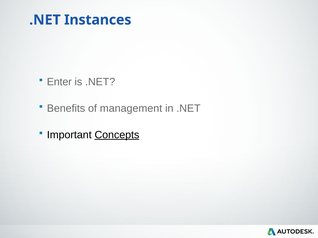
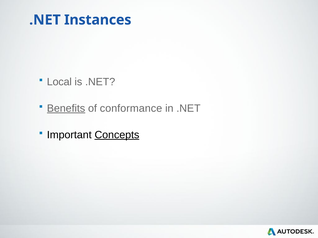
Enter: Enter -> Local (59, 82)
Benefits underline: none -> present (66, 109)
management: management -> conformance (131, 109)
